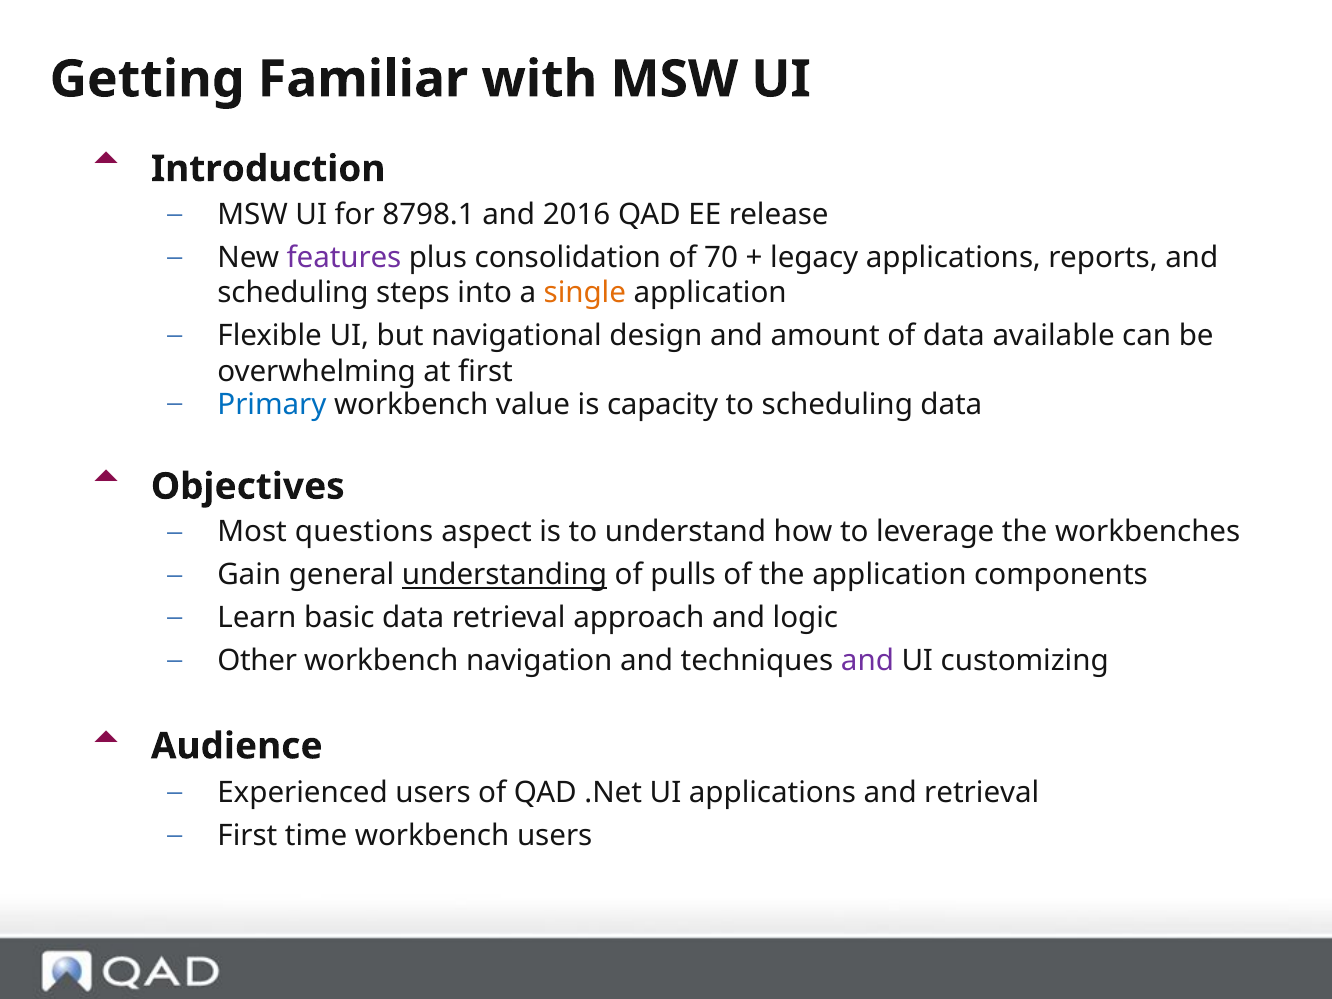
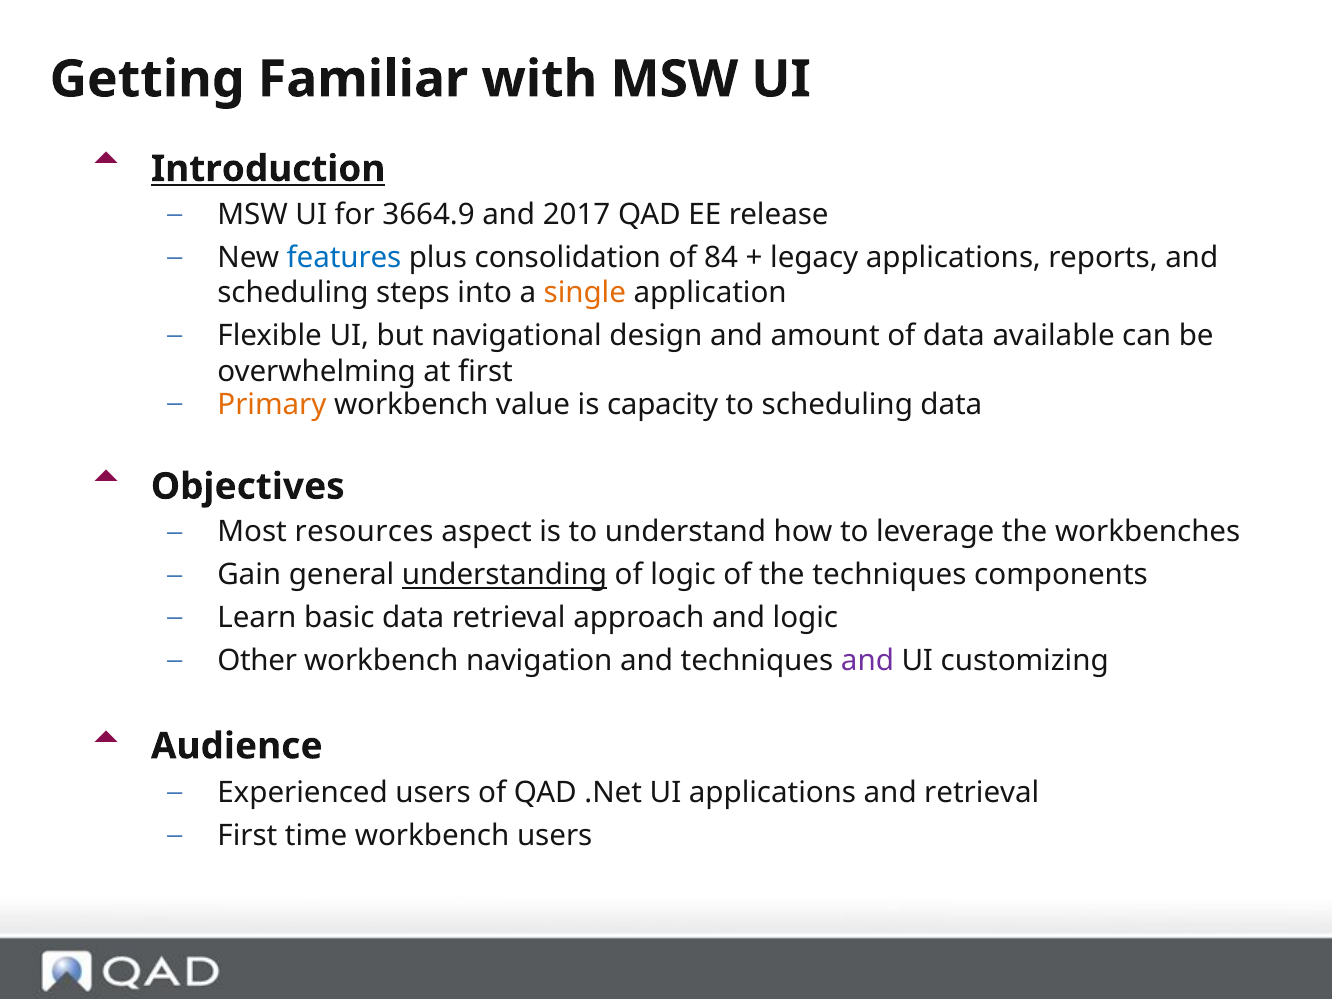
Introduction underline: none -> present (268, 169)
8798.1: 8798.1 -> 3664.9 (429, 215)
2016: 2016 -> 2017 (577, 215)
features colour: purple -> blue (344, 257)
70: 70 -> 84 (721, 257)
Primary colour: blue -> orange (272, 405)
questions: questions -> resources (364, 532)
of pulls: pulls -> logic (683, 575)
the application: application -> techniques (889, 575)
